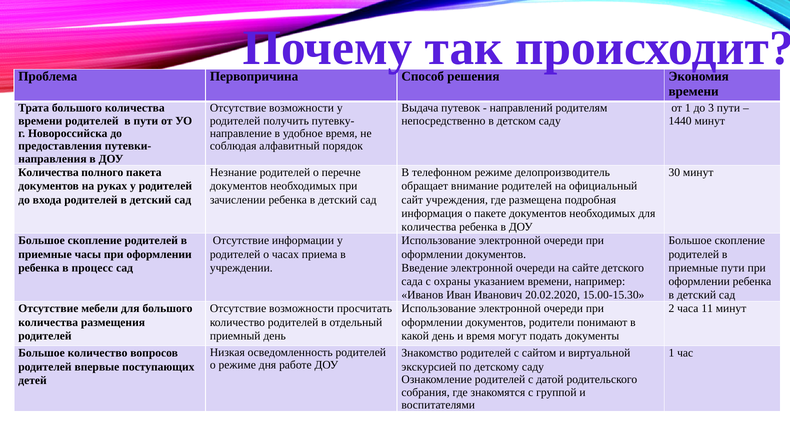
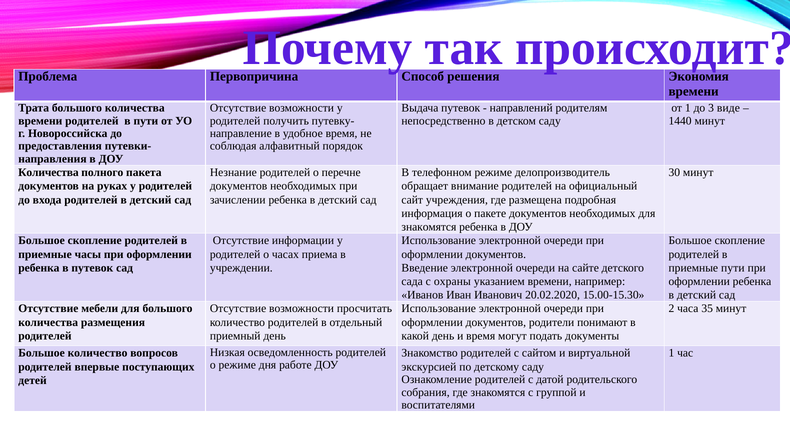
3 пути: пути -> виде (728, 108)
количества: количества -> знакомятся (429, 227)
в процесс: процесс -> путевок (92, 268)
11: 11 -> 35 (707, 309)
